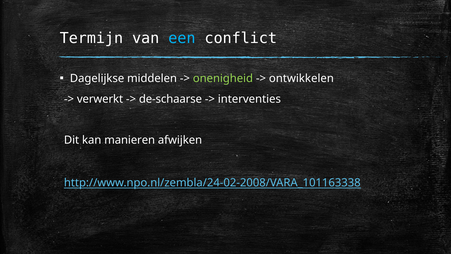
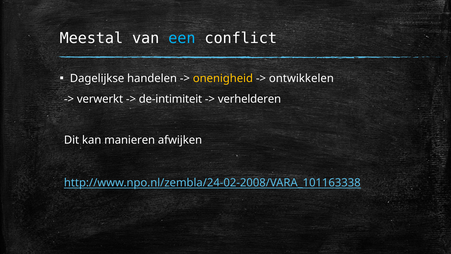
Termijn: Termijn -> Meestal (91, 38)
middelen: middelen -> handelen (152, 78)
onenigheid colour: light green -> yellow (223, 78)
de-schaarse: de-schaarse -> de-intimiteit (170, 99)
interventies: interventies -> verhelderen (249, 99)
